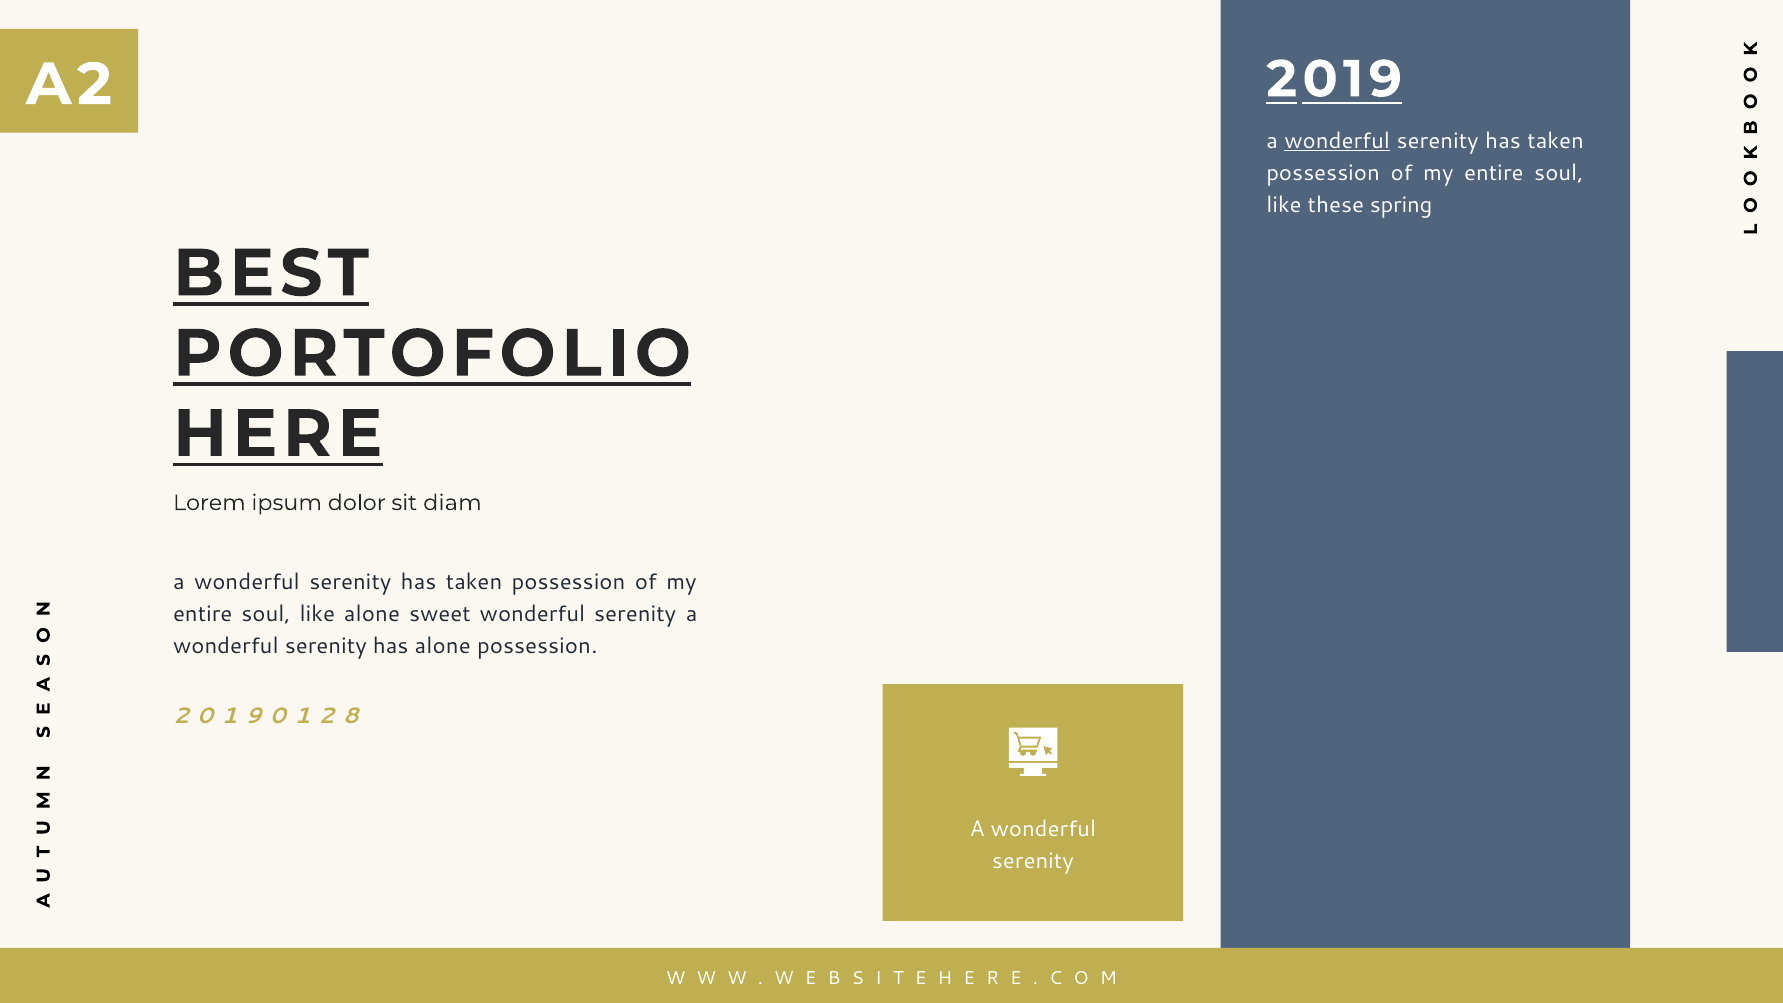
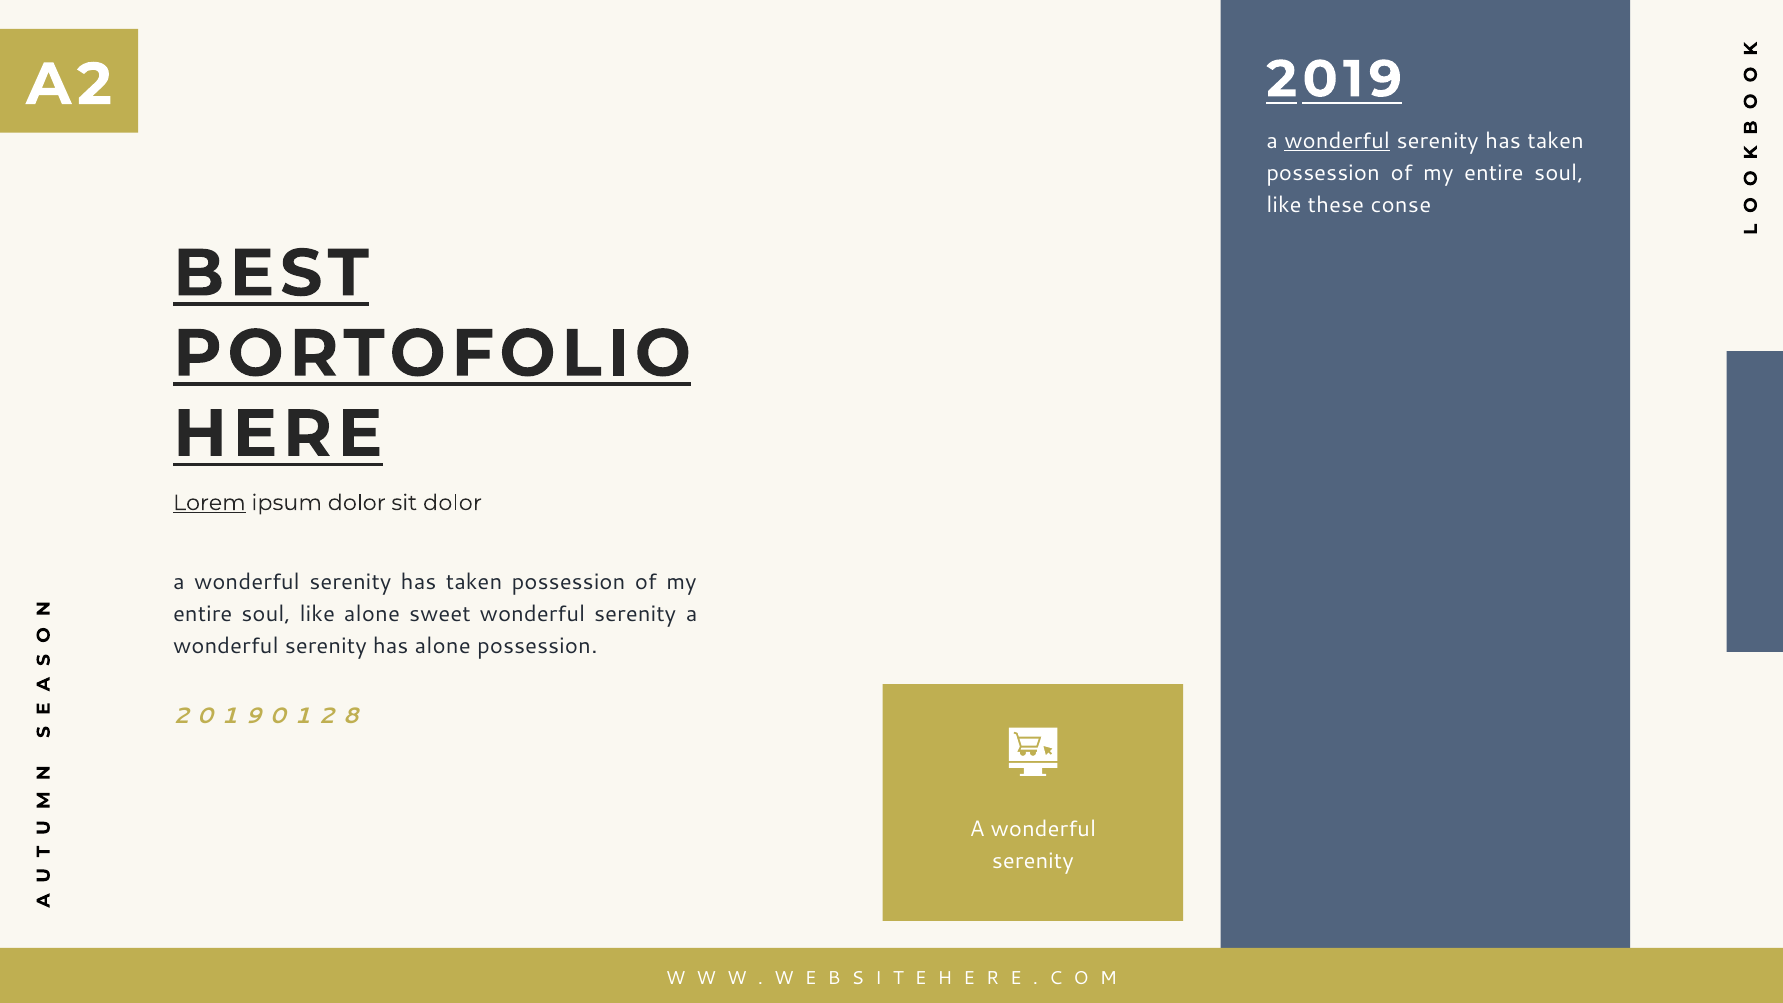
spring: spring -> conse (1401, 205)
Lorem underline: none -> present (209, 503)
sit diam: diam -> dolor (452, 503)
